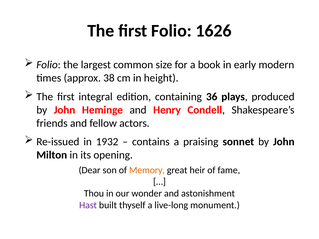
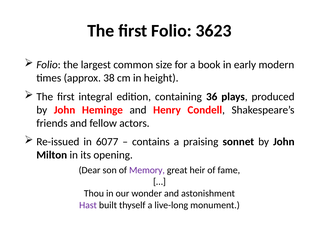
1626: 1626 -> 3623 (214, 31)
1932: 1932 -> 6077 (107, 142)
Memory colour: orange -> purple (147, 170)
